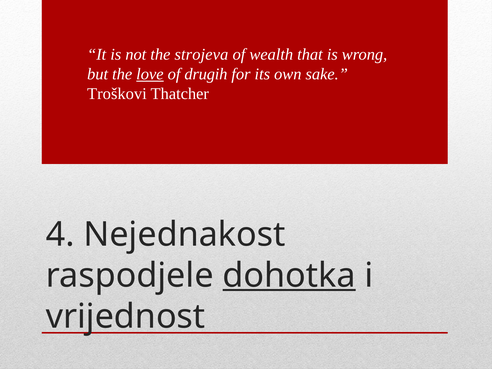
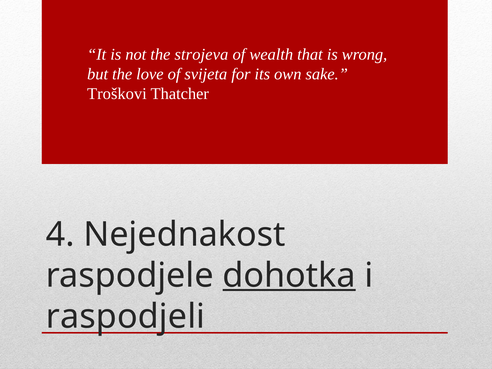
love underline: present -> none (150, 74)
drugih: drugih -> svijeta (206, 74)
vrijednost: vrijednost -> raspodjeli (125, 316)
